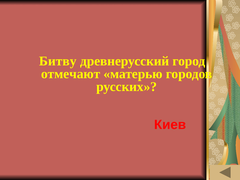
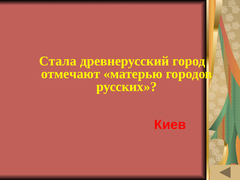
Битву: Битву -> Стала (58, 61)
